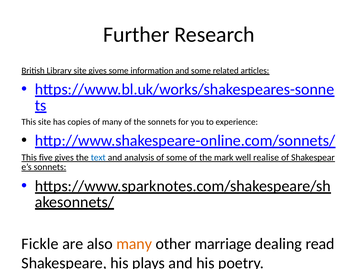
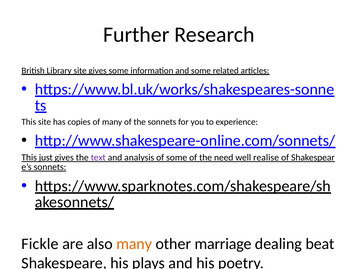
five: five -> just (46, 157)
text colour: blue -> purple (98, 157)
mark: mark -> need (224, 157)
read: read -> beat (320, 243)
